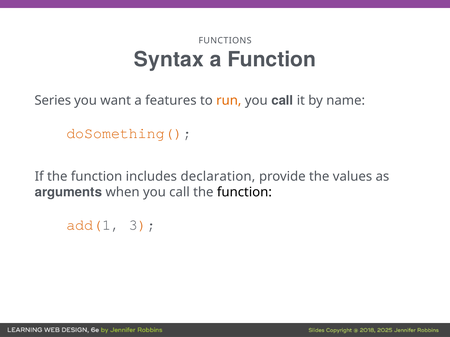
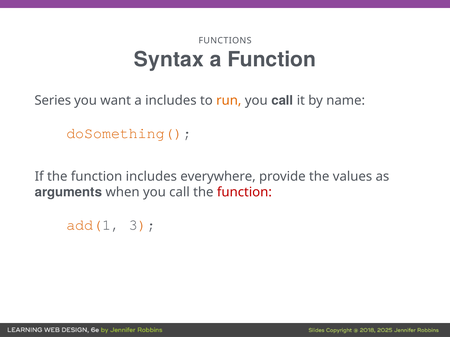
a features: features -> includes (171, 101)
declaration: declaration -> everywhere (218, 177)
function colour: black -> red (244, 192)
